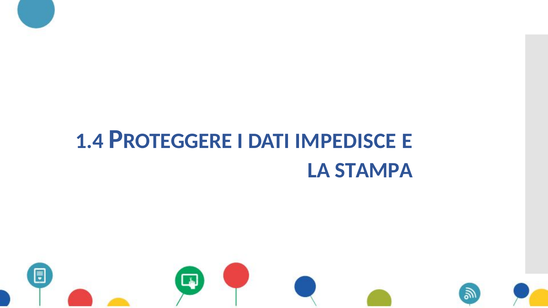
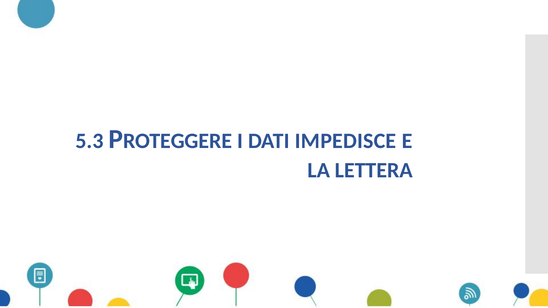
1.4: 1.4 -> 5.3 (90, 141)
STAMPA: STAMPA -> LETTERA (374, 171)
